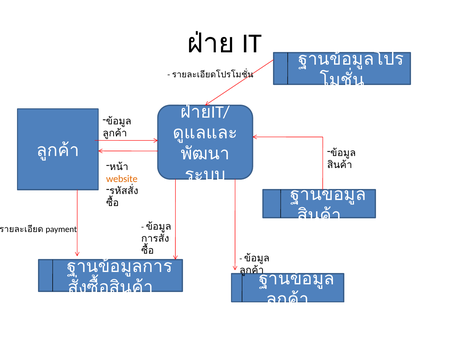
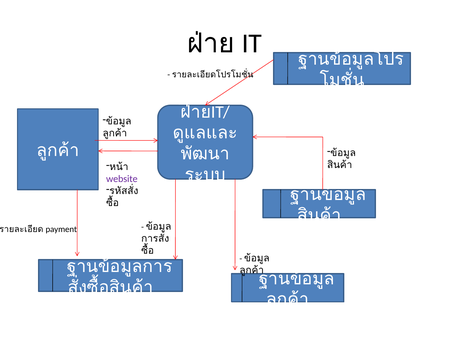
website colour: orange -> purple (122, 179)
